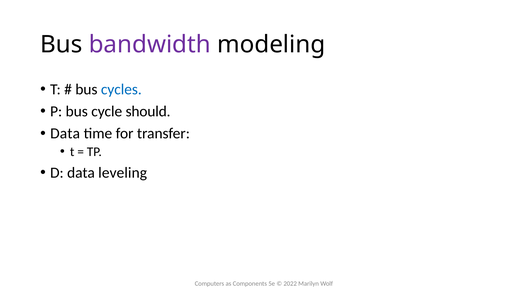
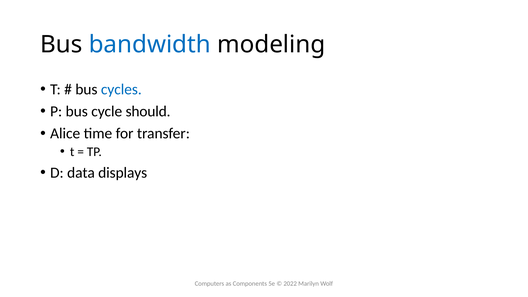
bandwidth colour: purple -> blue (150, 44)
Data: Data -> Alice (65, 134)
leveling: leveling -> displays (123, 173)
